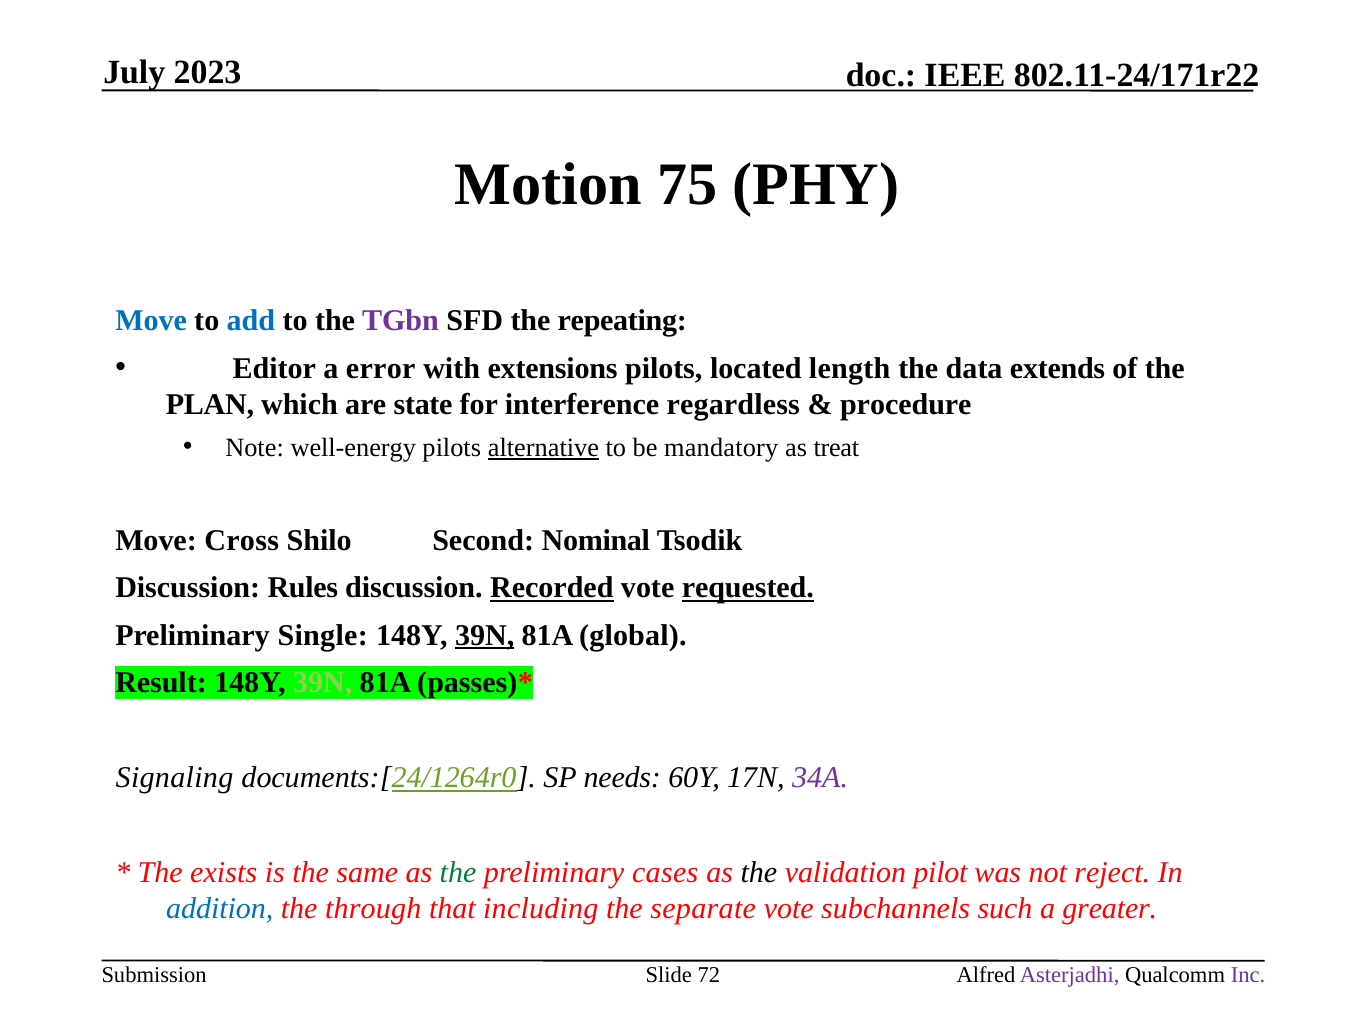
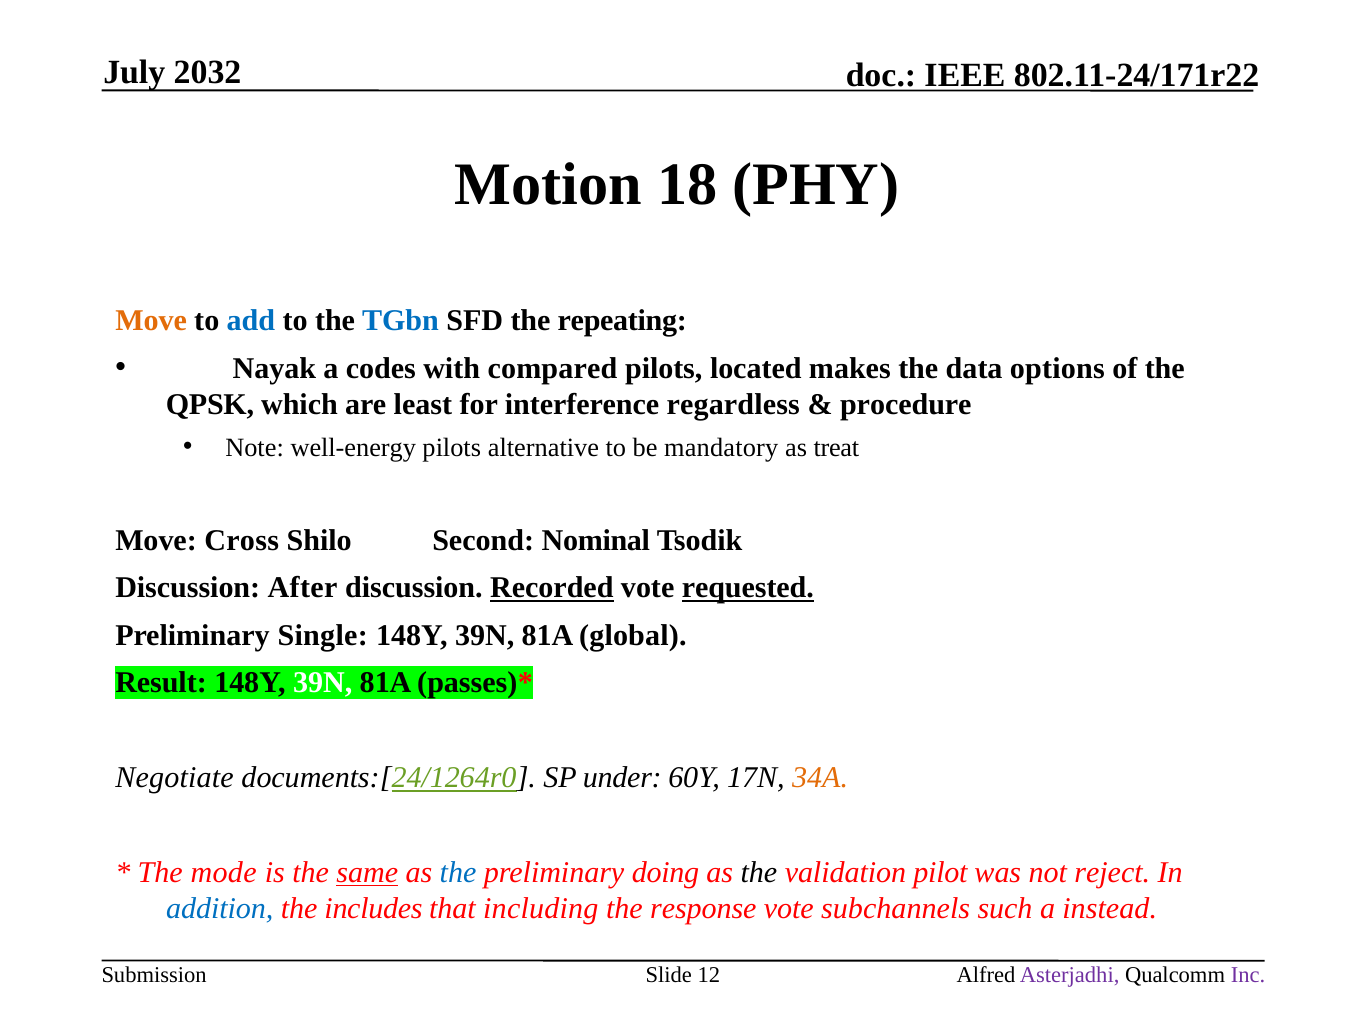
2023: 2023 -> 2032 (208, 72)
75: 75 -> 18 (687, 185)
Move colour: blue -> orange (151, 321)
TGbn colour: purple -> blue (400, 321)
Editor: Editor -> Nayak (274, 368)
error: error -> codes (381, 368)
extensions: extensions -> compared (552, 368)
length: length -> makes (850, 368)
extends: extends -> options (1057, 368)
PLAN: PLAN -> QPSK (210, 404)
state: state -> least (423, 404)
alternative underline: present -> none (543, 447)
Rules: Rules -> After (303, 587)
39N underline: present -> none (485, 635)
39N colour: light green -> white (323, 682)
Signaling: Signaling -> Negotiate (175, 777)
needs: needs -> under (622, 777)
34A colour: purple -> orange (820, 777)
exists: exists -> mode (224, 872)
same underline: none -> present (367, 872)
the colour: green -> blue (458, 872)
cases: cases -> doing (665, 872)
through: through -> includes (373, 908)
separate: separate -> response (703, 908)
greater: greater -> instead (1110, 908)
72: 72 -> 12 (709, 975)
